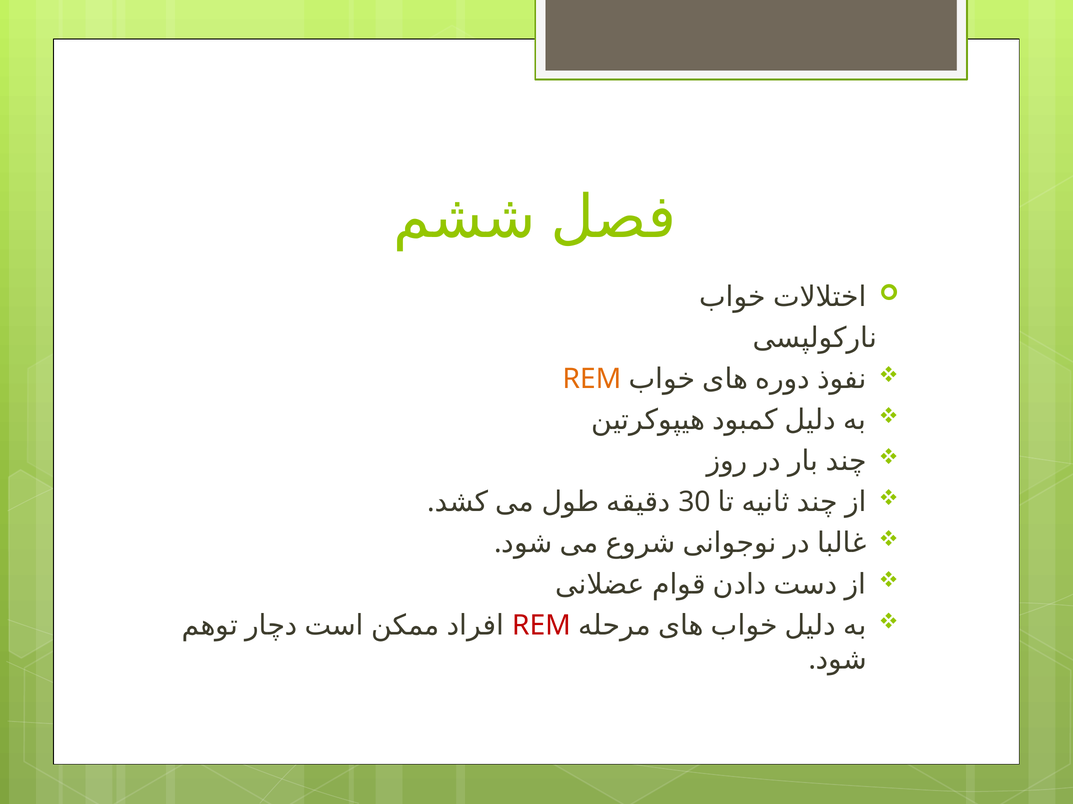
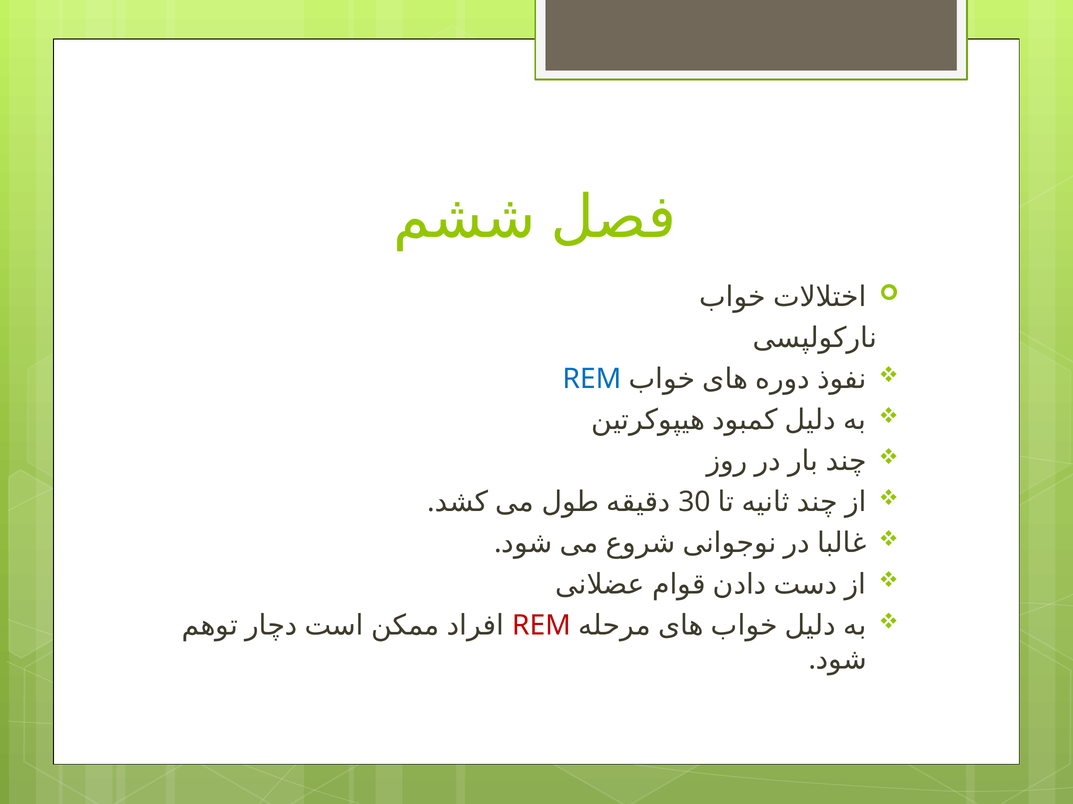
REM colour: orange -> blue (592, 379)
